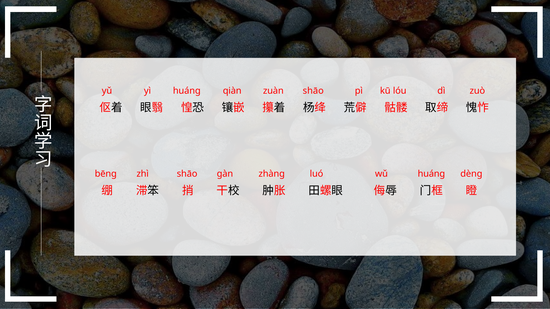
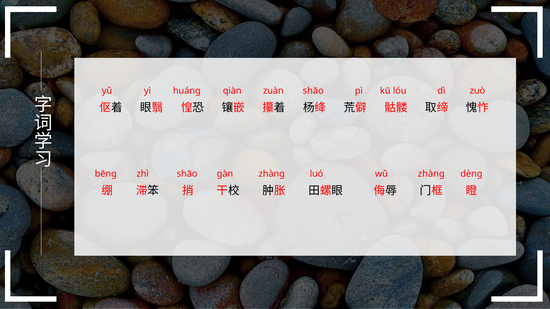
zhàng huánɡ: huánɡ -> zhàng (431, 174)
